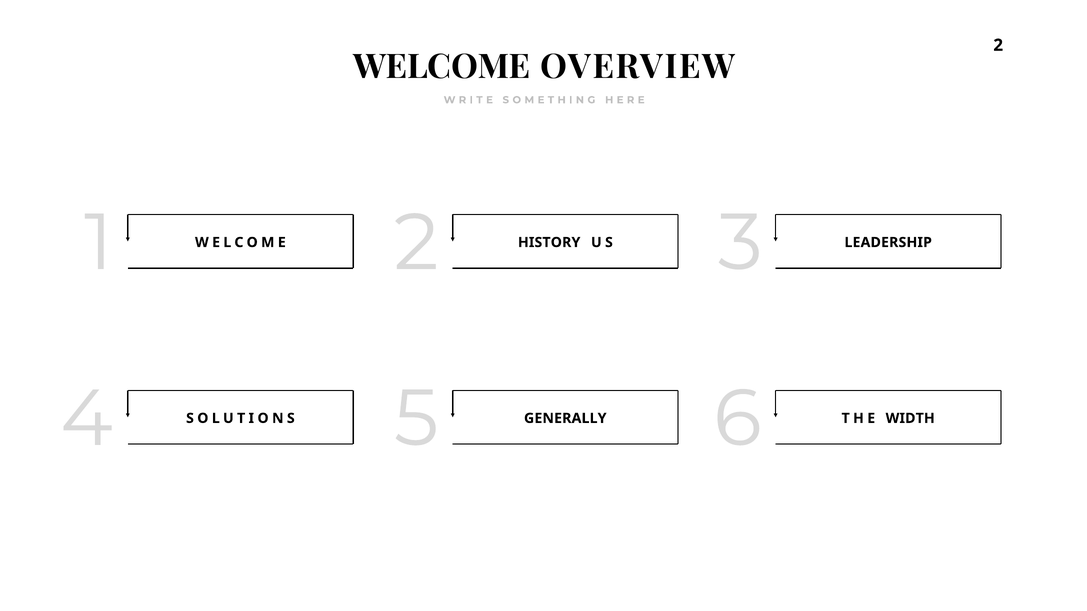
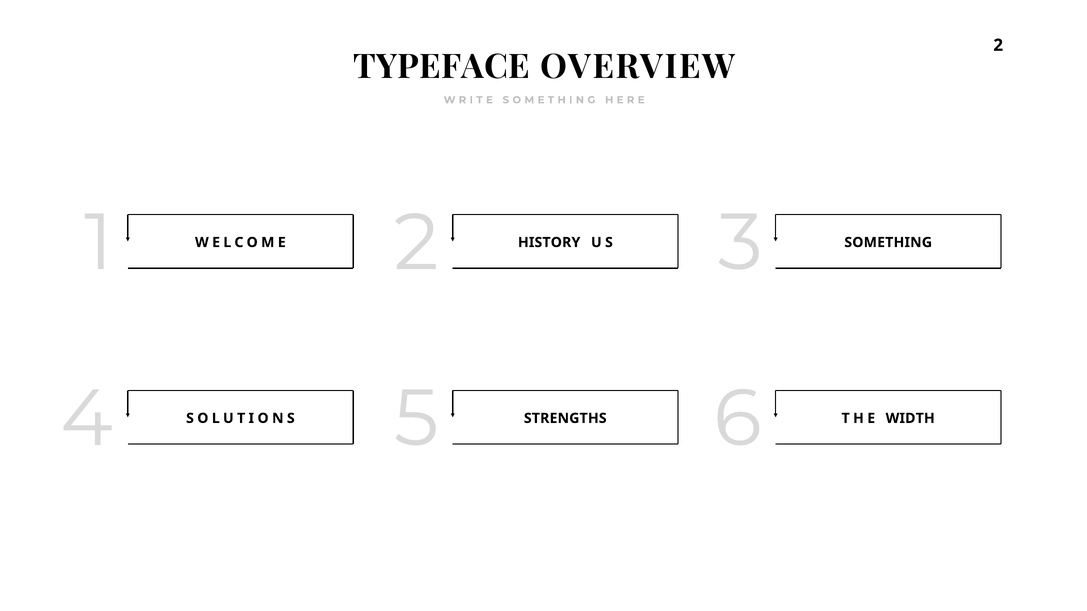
WELCOME: WELCOME -> TYPEFACE (442, 67)
LEADERSHIP: LEADERSHIP -> SOMETHING (888, 243)
GENERALLY: GENERALLY -> STRENGTHS (565, 419)
